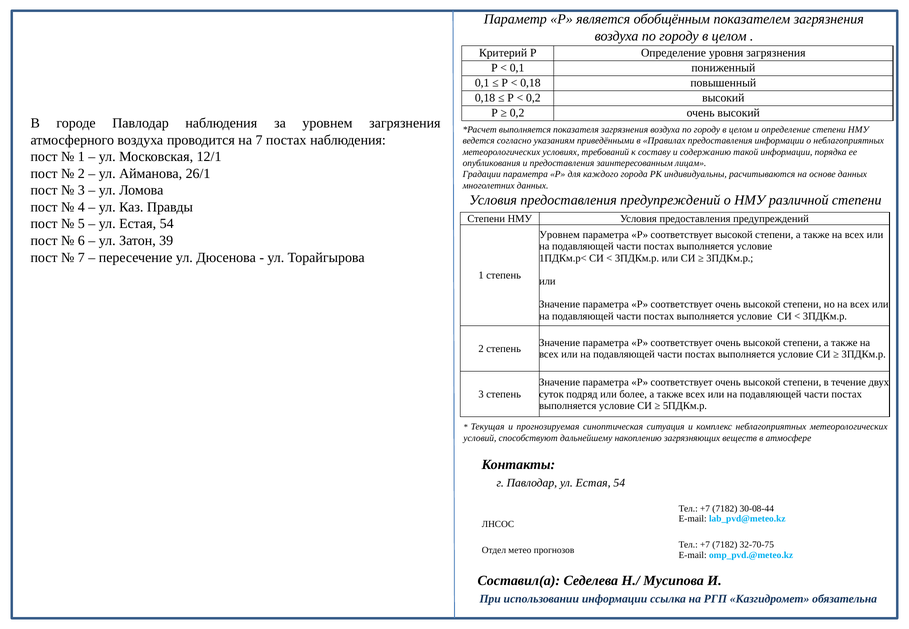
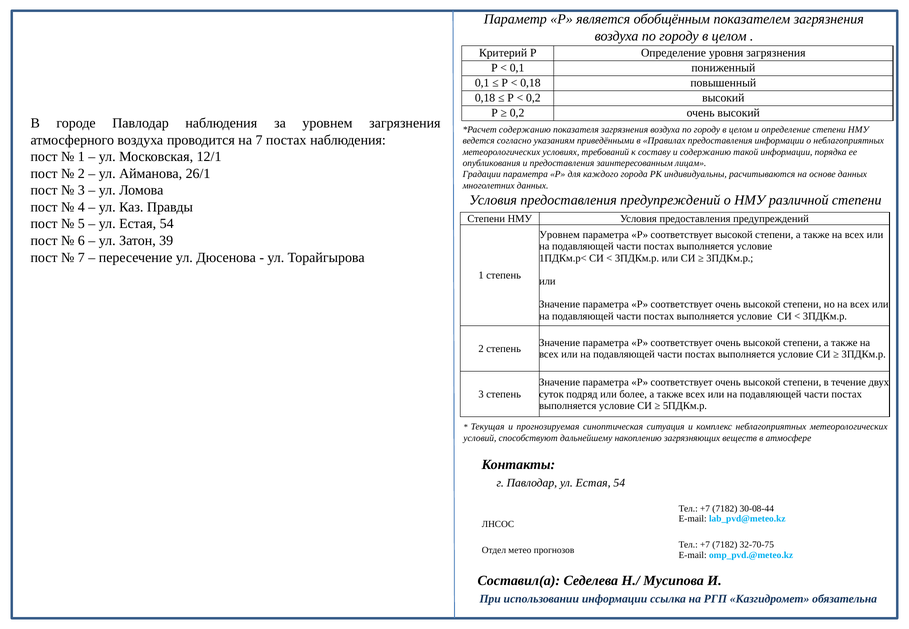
выполняется: выполняется -> содержанию (525, 130)
